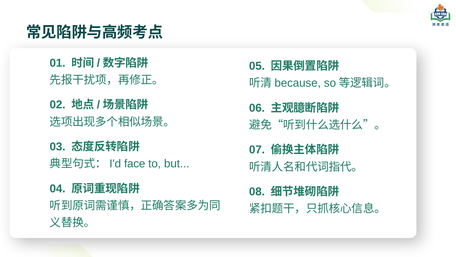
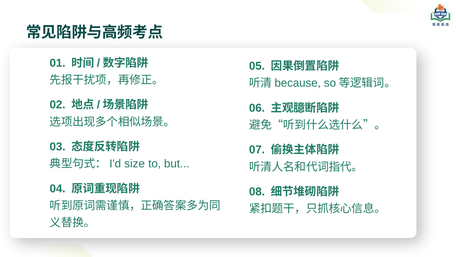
face: face -> size (135, 164)
